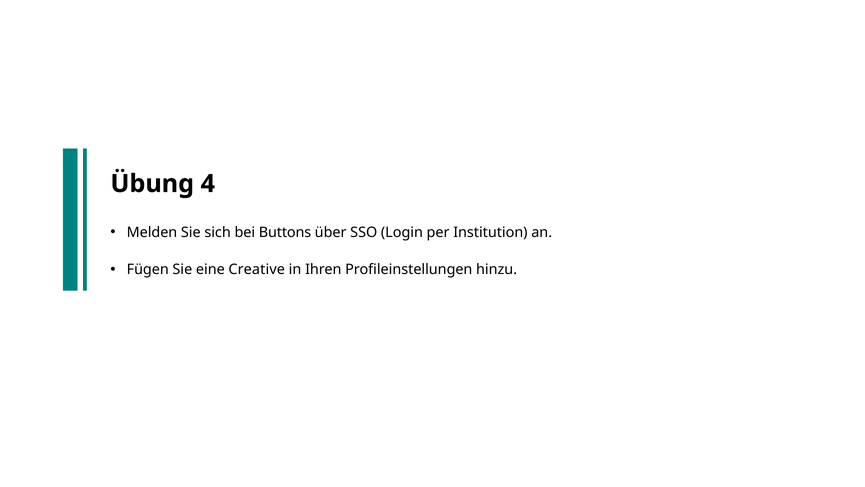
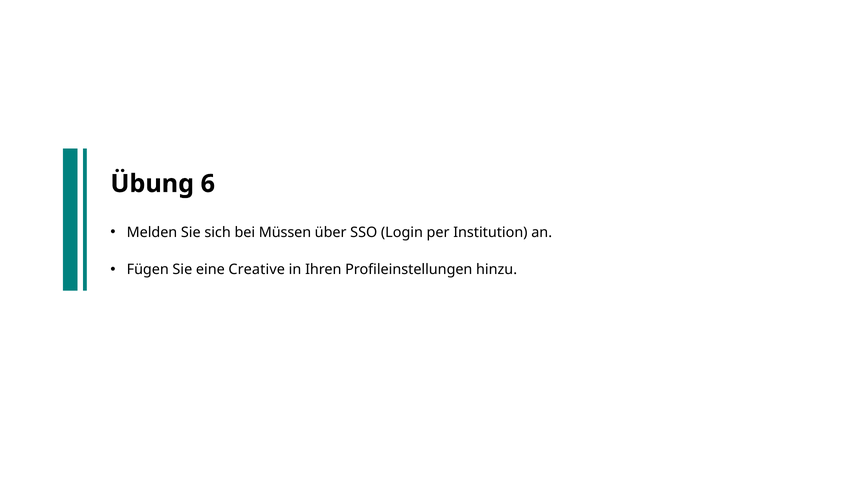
4: 4 -> 6 (208, 184)
Buttons: Buttons -> Müssen (285, 232)
